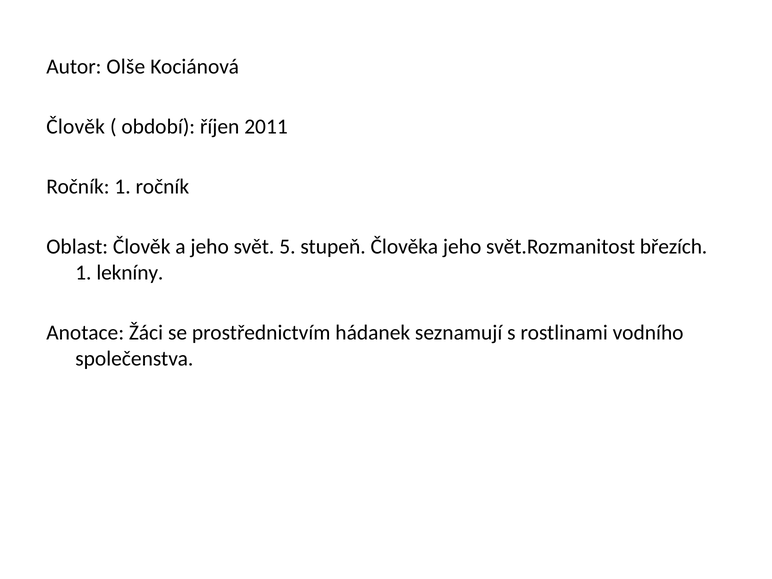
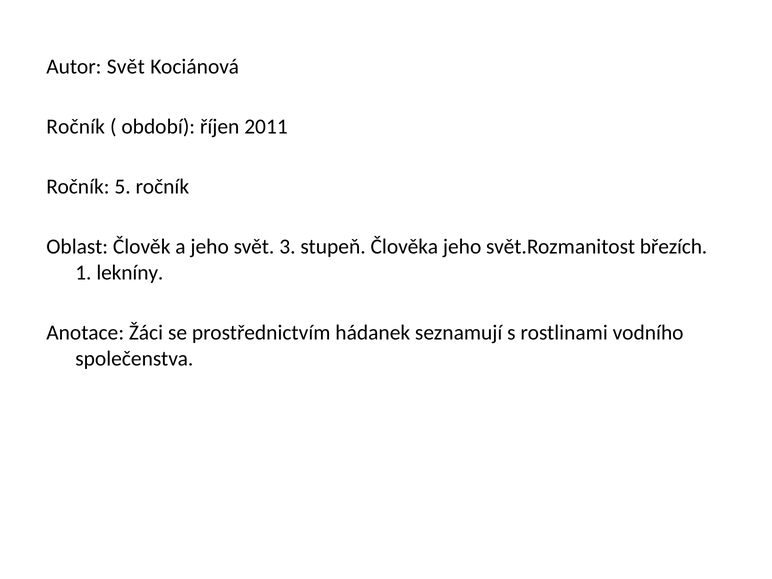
Autor Olše: Olše -> Svět (126, 67)
Člověk: Člověk -> Ročník (76, 127)
Ročník 1: 1 -> 5 (123, 187)
5: 5 -> 3 (287, 247)
